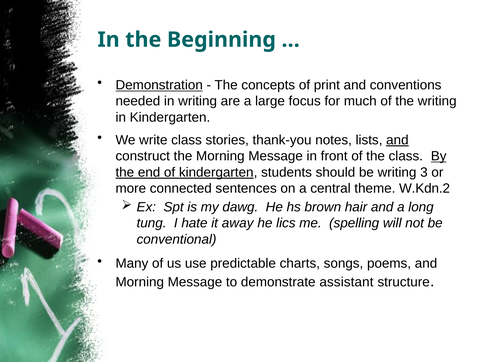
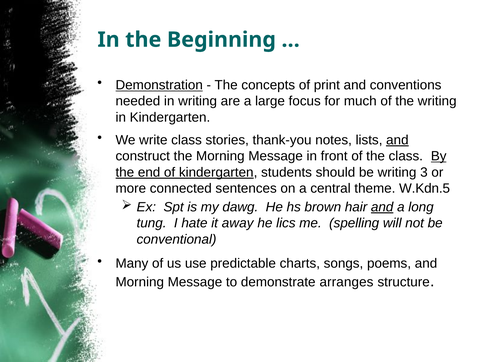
W.Kdn.2: W.Kdn.2 -> W.Kdn.5 (425, 188)
and underline: none -> present (382, 207)
assistant: assistant -> arranges (346, 282)
